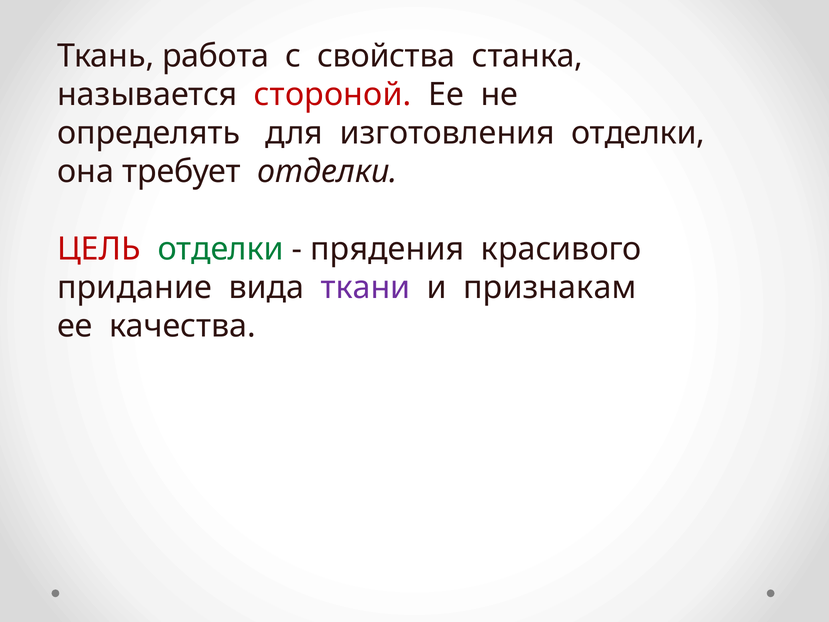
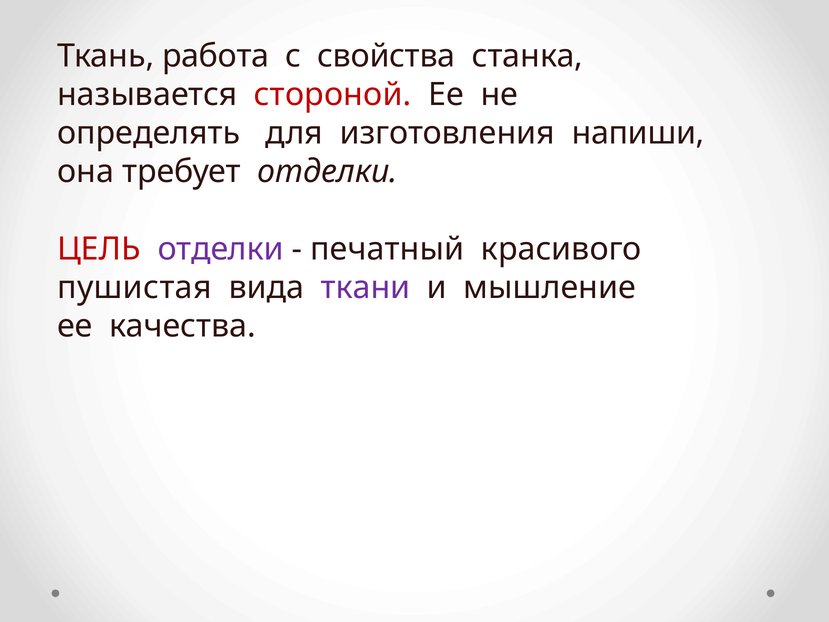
изготовления отделки: отделки -> напиши (638, 133)
отделки colour: green -> purple (221, 249)
прядения: прядения -> печатный (387, 249)
придание: придание -> пушистая (134, 288)
признакам: признакам -> мышление (550, 288)
